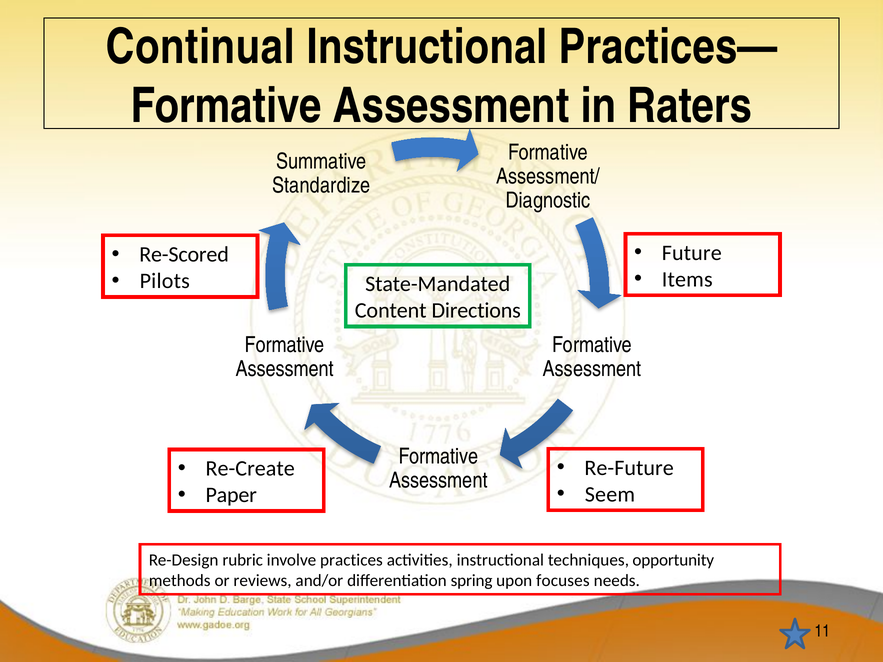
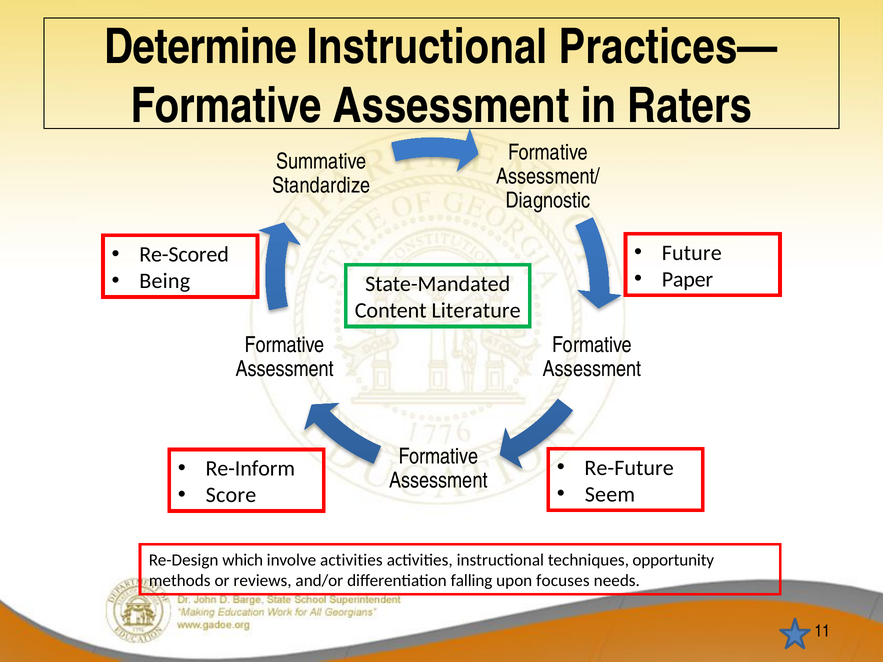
Continual: Continual -> Determine (201, 47)
Items: Items -> Paper (687, 279)
Pilots: Pilots -> Being (165, 281)
Directions: Directions -> Literature (476, 311)
Re-Create: Re-Create -> Re-Inform (250, 469)
Paper: Paper -> Score (231, 495)
rubric: rubric -> which (243, 560)
involve practices: practices -> activities (351, 560)
spring: spring -> falling (472, 581)
